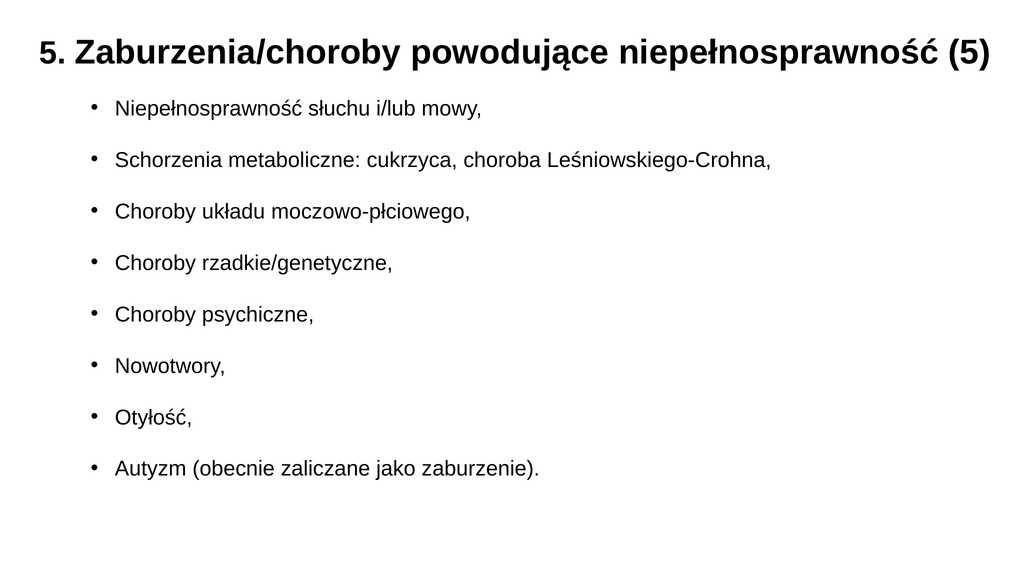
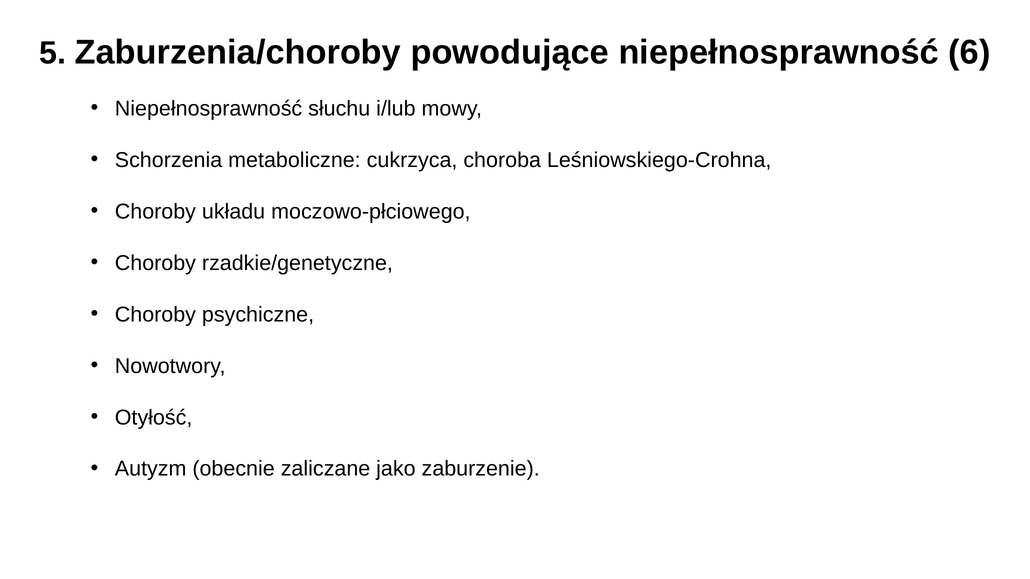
niepełnosprawność 5: 5 -> 6 (969, 53)
